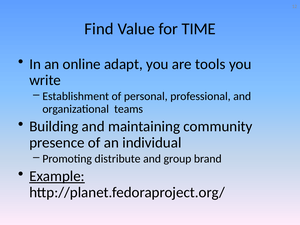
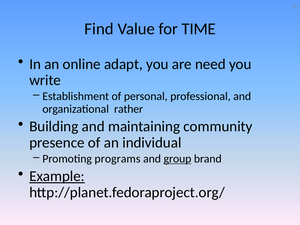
tools: tools -> need (210, 64)
teams: teams -> rather (129, 109)
distribute: distribute -> programs (118, 159)
group underline: none -> present (177, 159)
